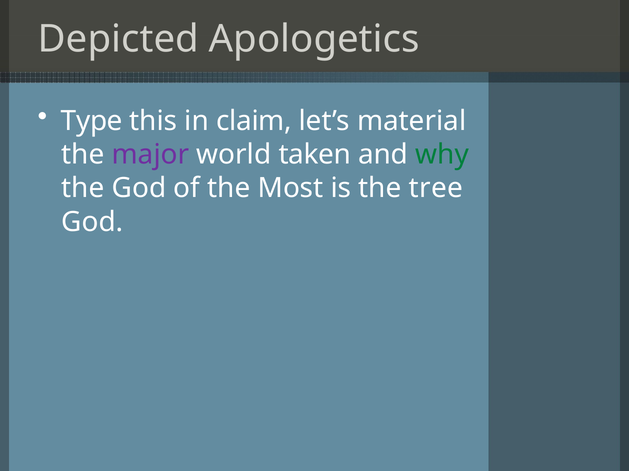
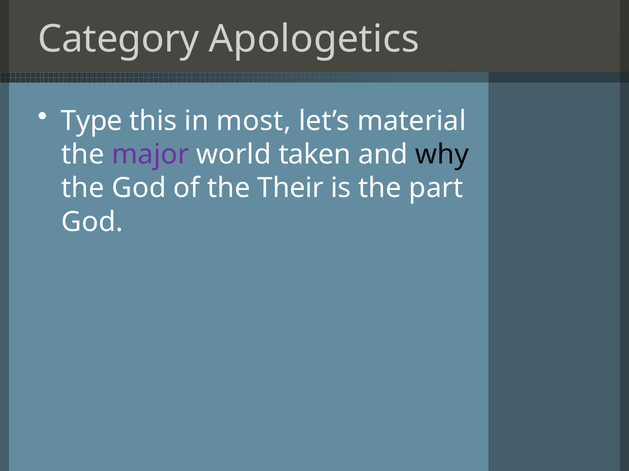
Depicted: Depicted -> Category (118, 39)
claim: claim -> most (254, 121)
why colour: green -> black (442, 155)
Most: Most -> Their (291, 189)
tree: tree -> part (436, 189)
